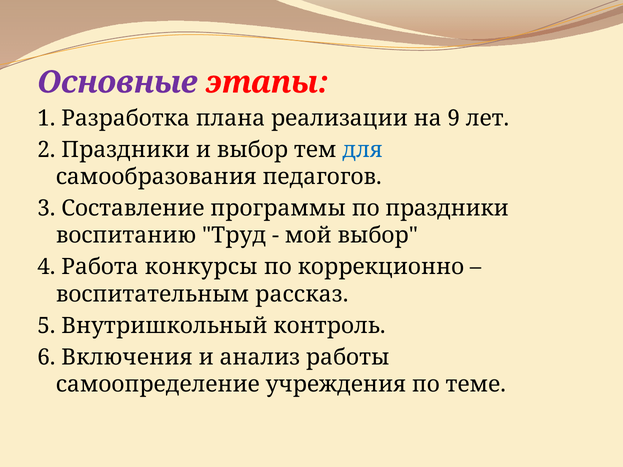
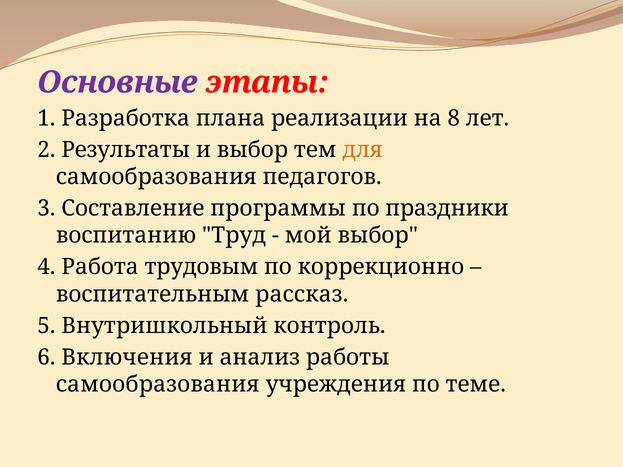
9: 9 -> 8 (454, 118)
2 Праздники: Праздники -> Результаты (126, 150)
для colour: blue -> orange (363, 150)
конкурсы: конкурсы -> трудовым (201, 267)
самоопределение: самоопределение -> самообразования (158, 384)
